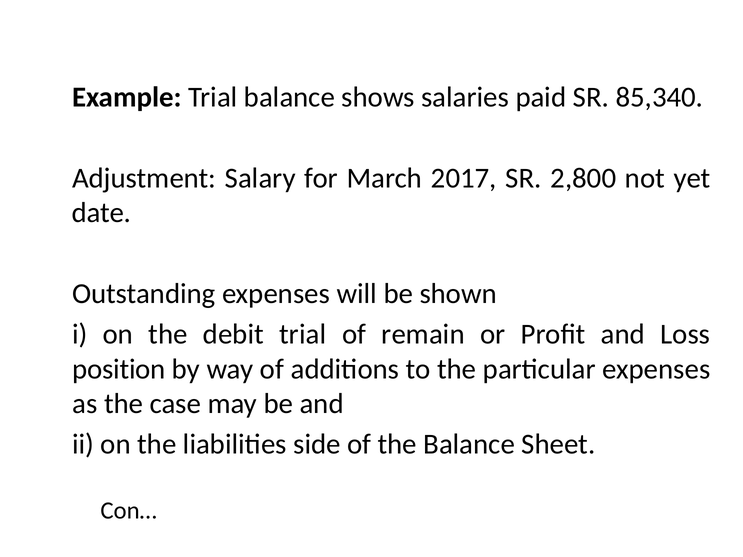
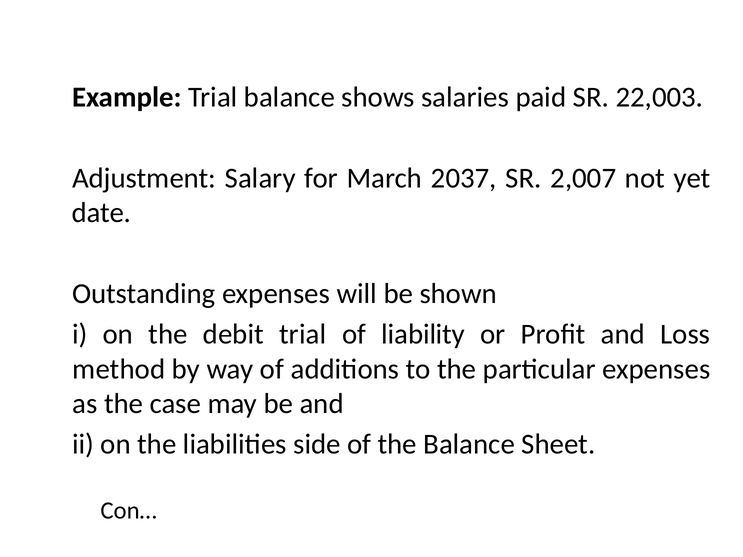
85,340: 85,340 -> 22,003 (659, 97)
2017: 2017 -> 2037 (464, 178)
2,800: 2,800 -> 2,007 (583, 178)
remain: remain -> liability (423, 334)
position: position -> method (119, 369)
